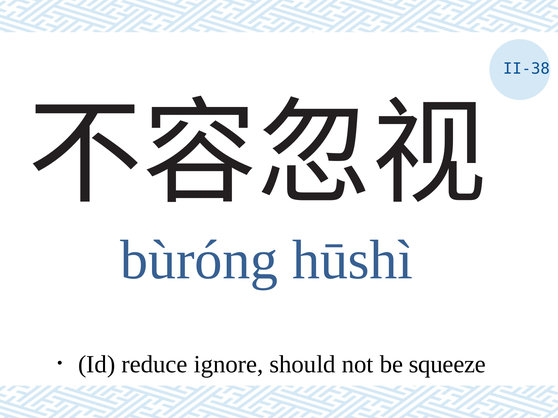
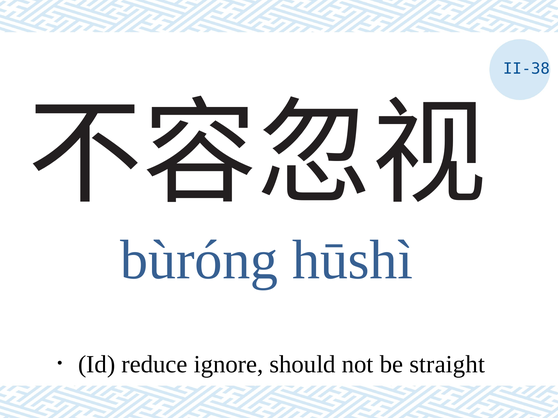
squeeze: squeeze -> straight (447, 365)
